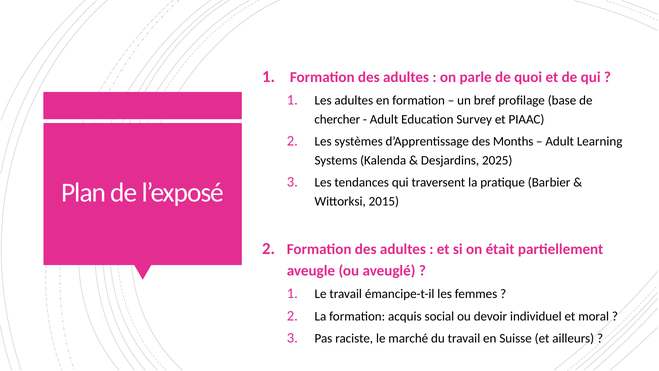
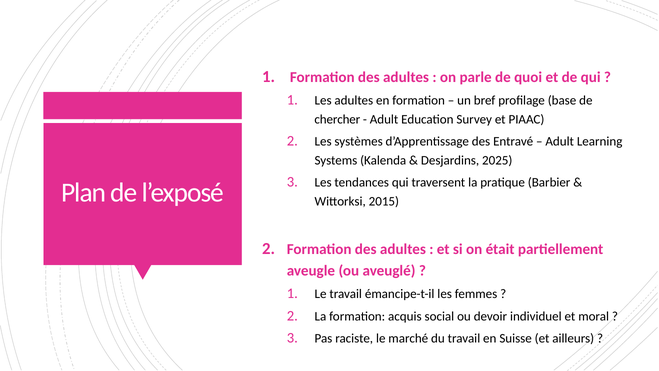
Months: Months -> Entravé (513, 141)
